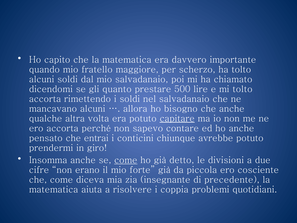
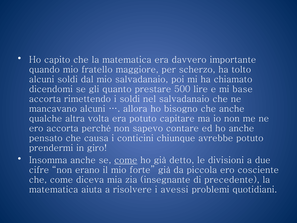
mi tolto: tolto -> base (243, 89)
capitare underline: present -> none (177, 118)
entrai: entrai -> causa (96, 138)
coppia: coppia -> avessi (174, 189)
